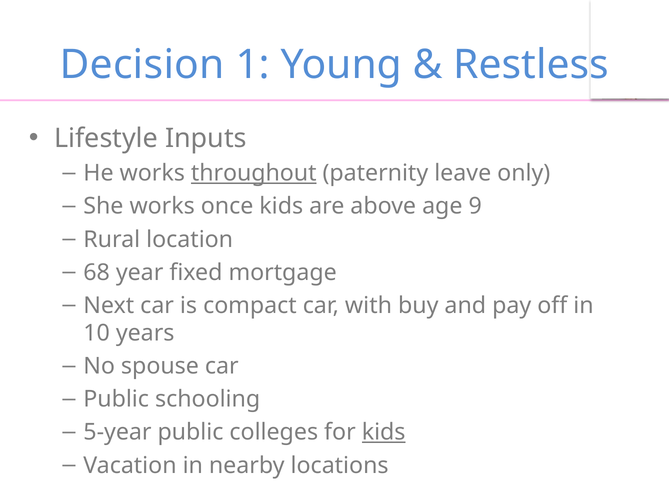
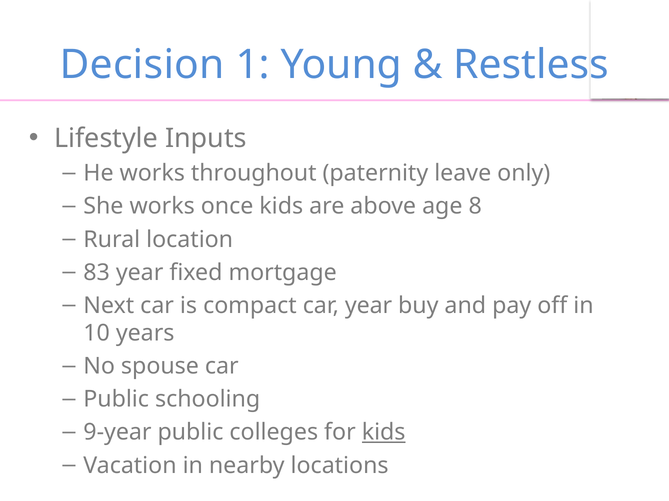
throughout underline: present -> none (254, 174)
9: 9 -> 8 (475, 207)
68: 68 -> 83 (97, 273)
car with: with -> year (369, 306)
5-year: 5-year -> 9-year (117, 433)
